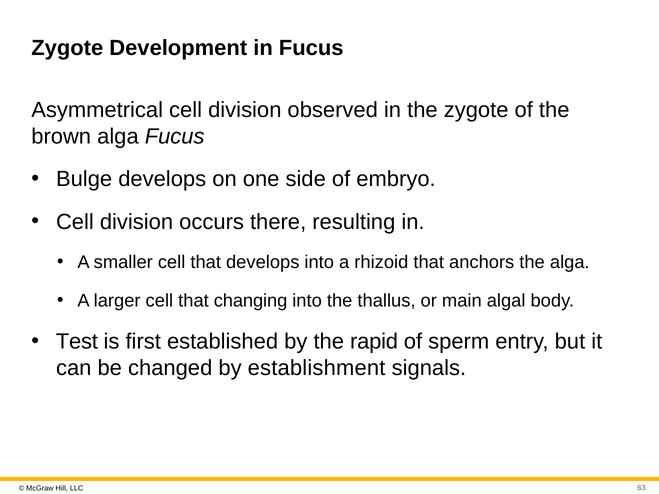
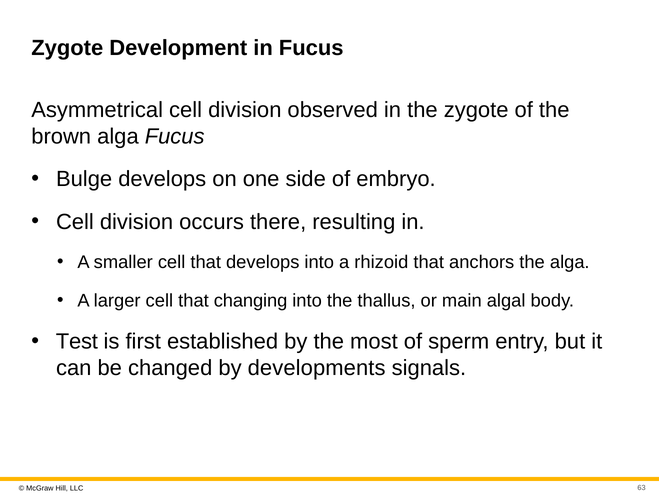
rapid: rapid -> most (374, 342)
establishment: establishment -> developments (317, 368)
